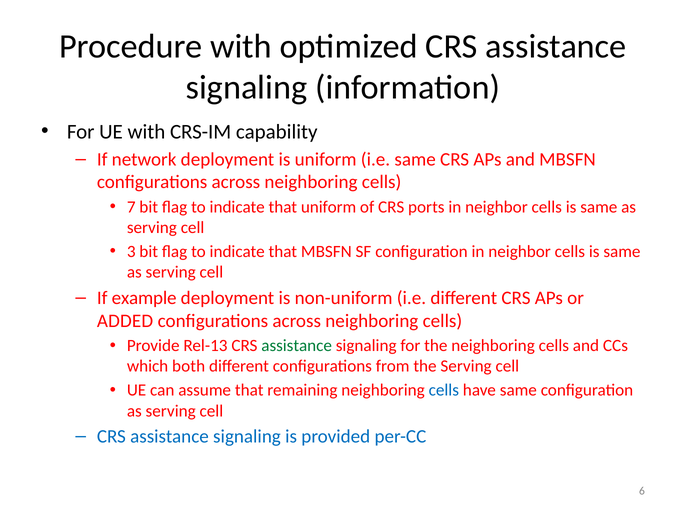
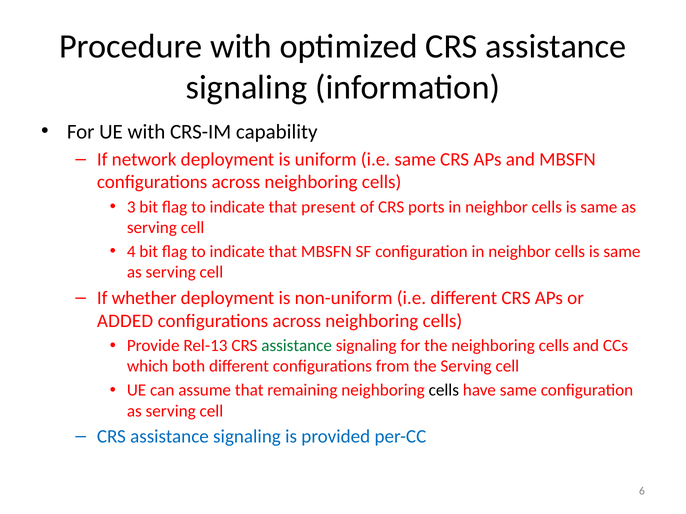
7: 7 -> 3 (131, 207)
that uniform: uniform -> present (328, 207)
3: 3 -> 4 (131, 252)
example: example -> whether (144, 298)
cells colour: blue -> black (444, 391)
